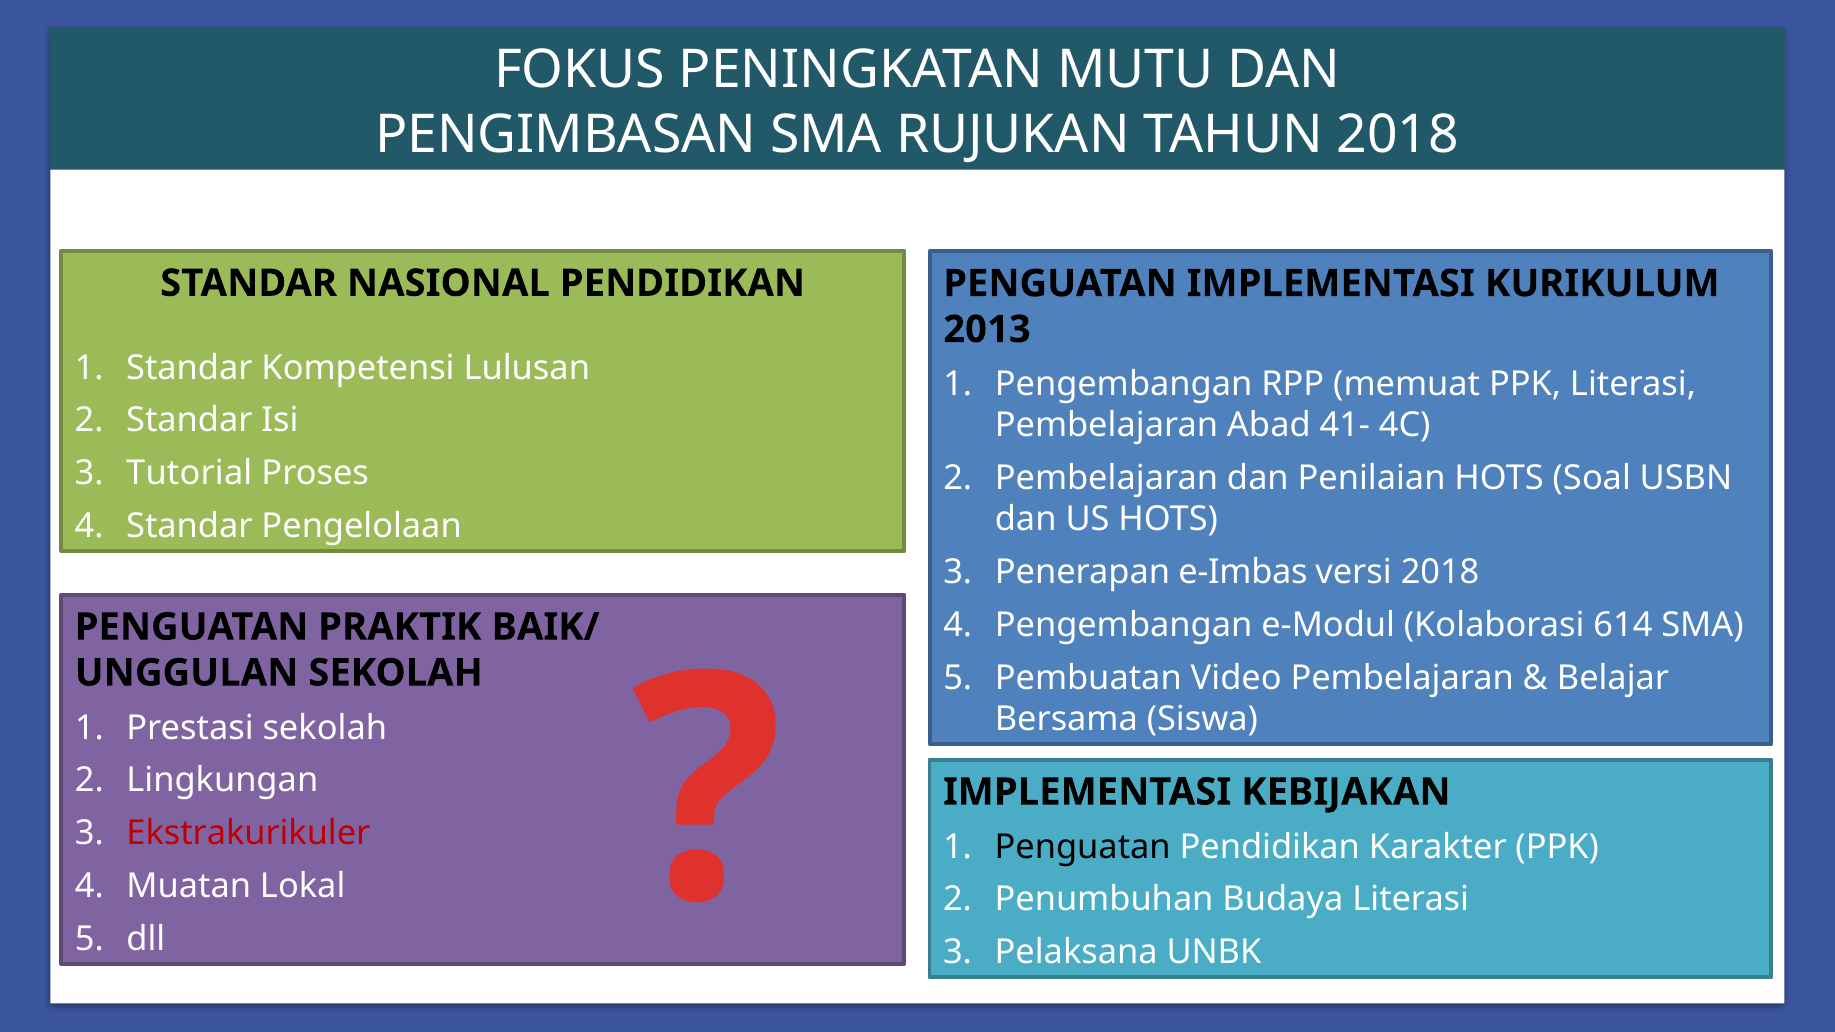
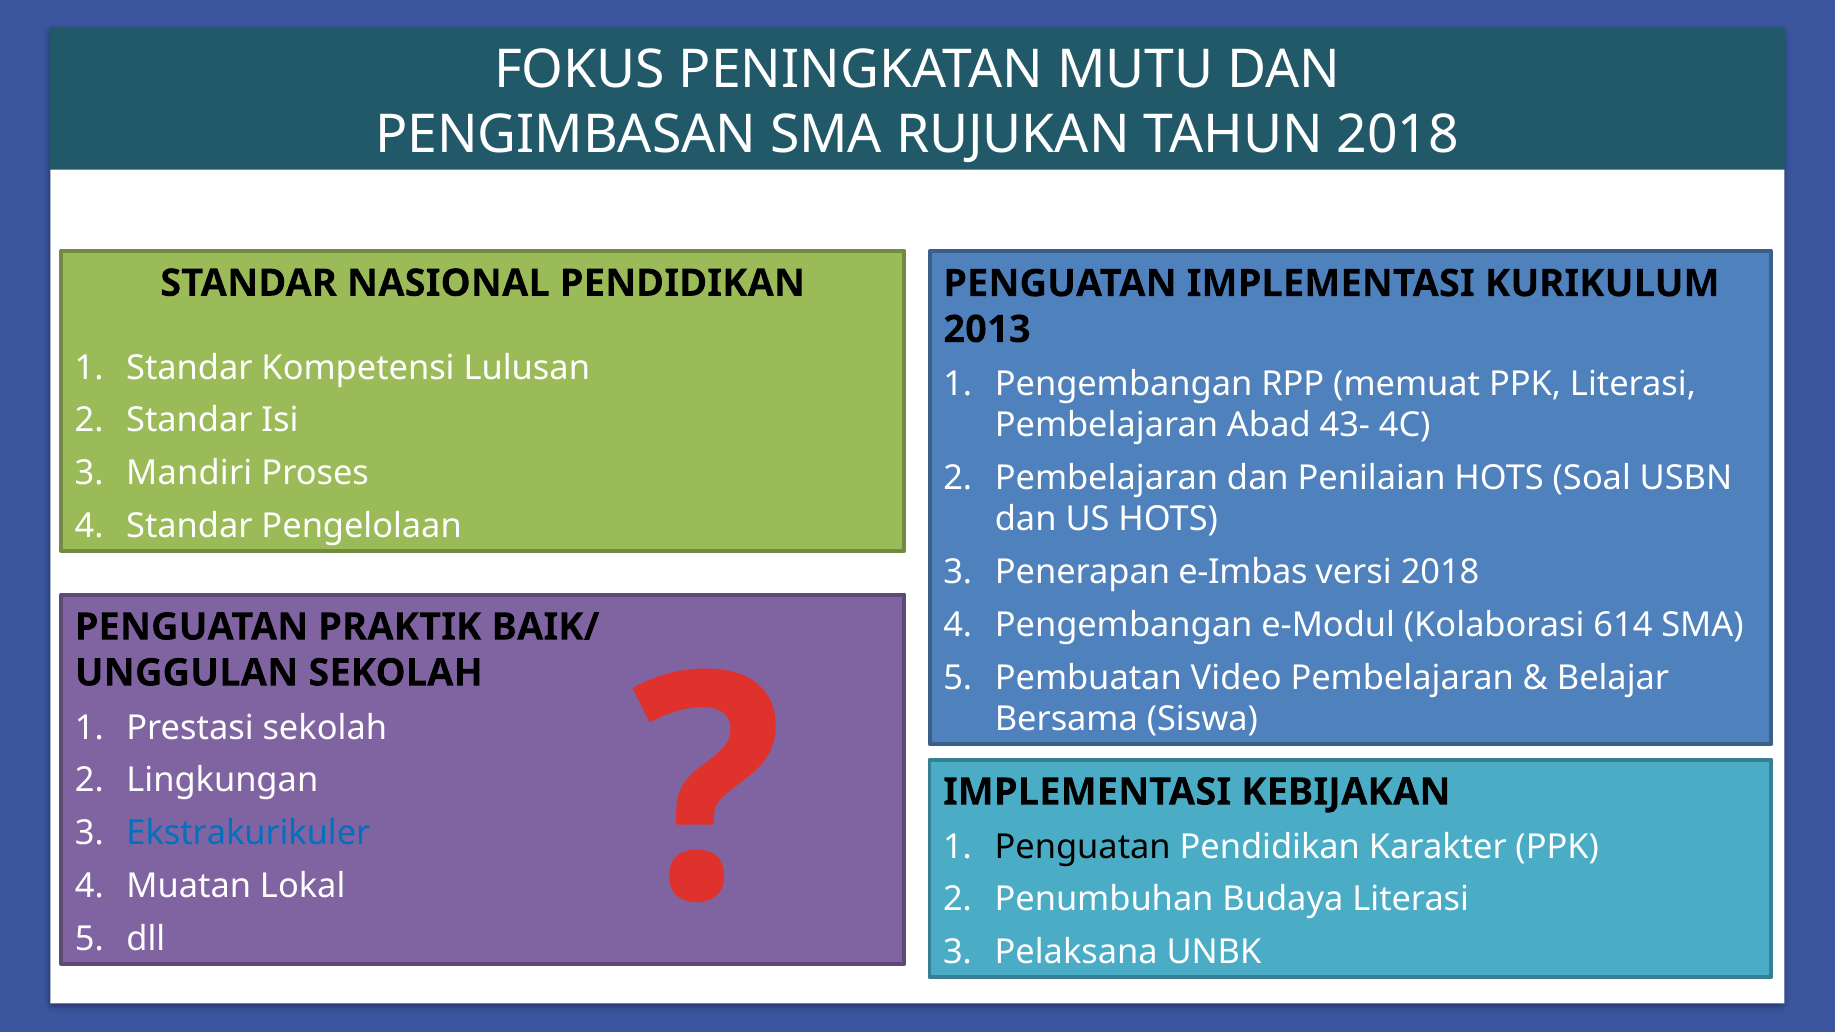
41-: 41- -> 43- (1345, 426)
Tutorial: Tutorial -> Mandiri (189, 473)
Ekstrakurikuler colour: red -> blue (248, 833)
